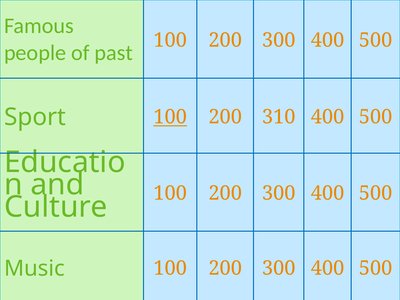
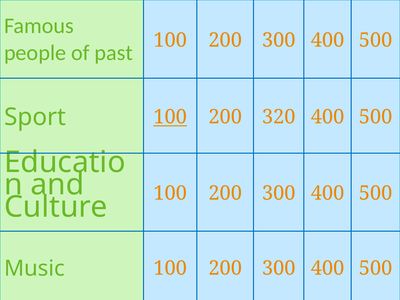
310: 310 -> 320 (279, 117)
